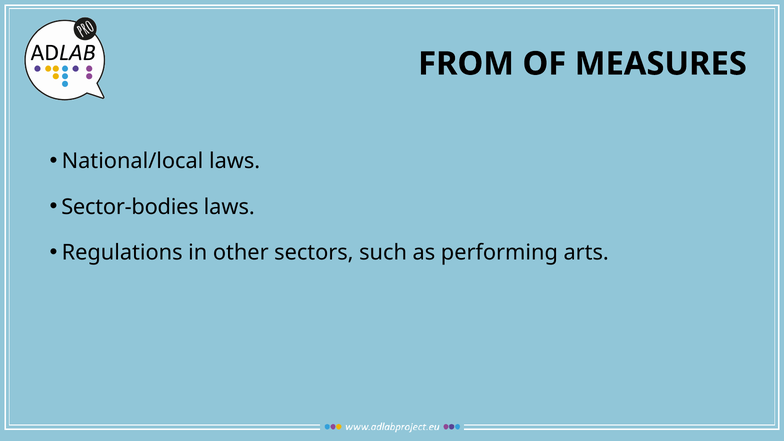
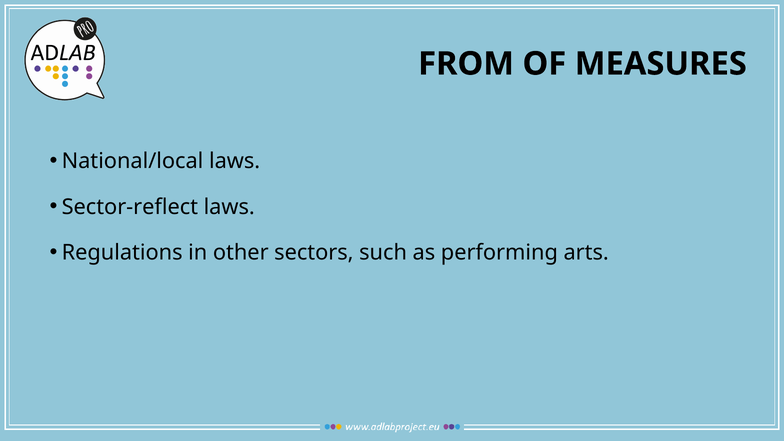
Sector-bodies: Sector-bodies -> Sector-reflect (130, 207)
